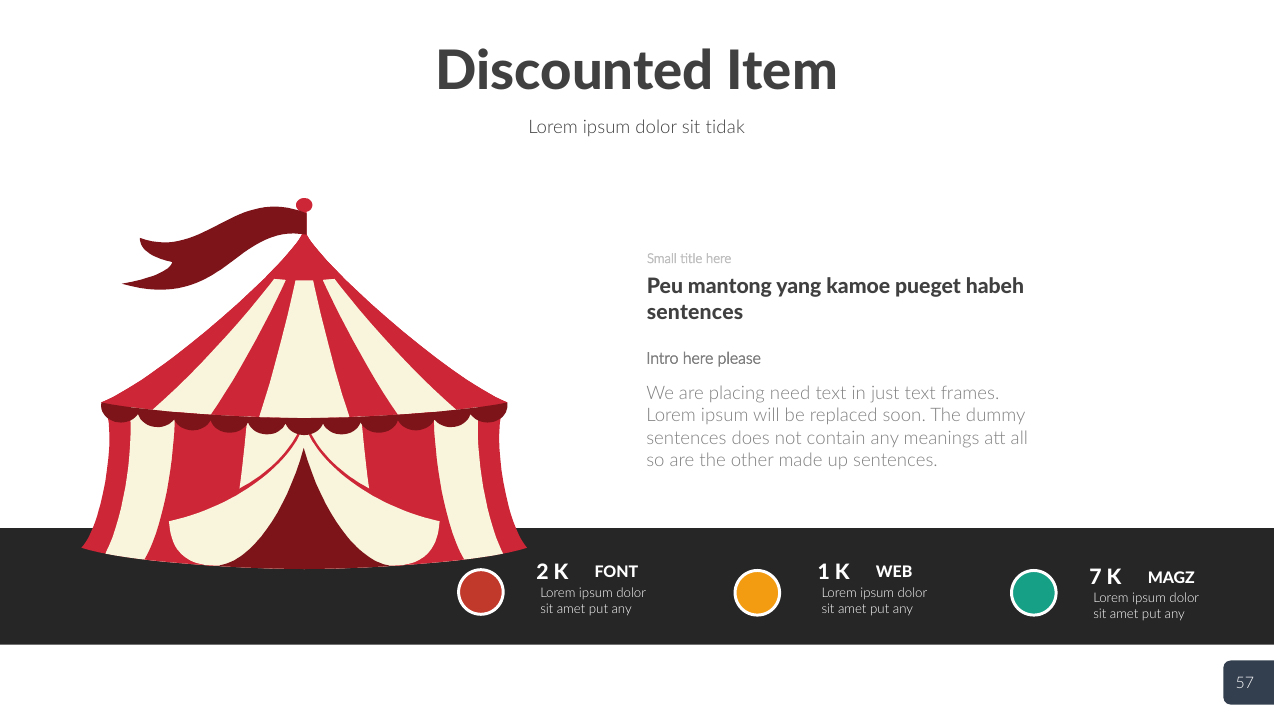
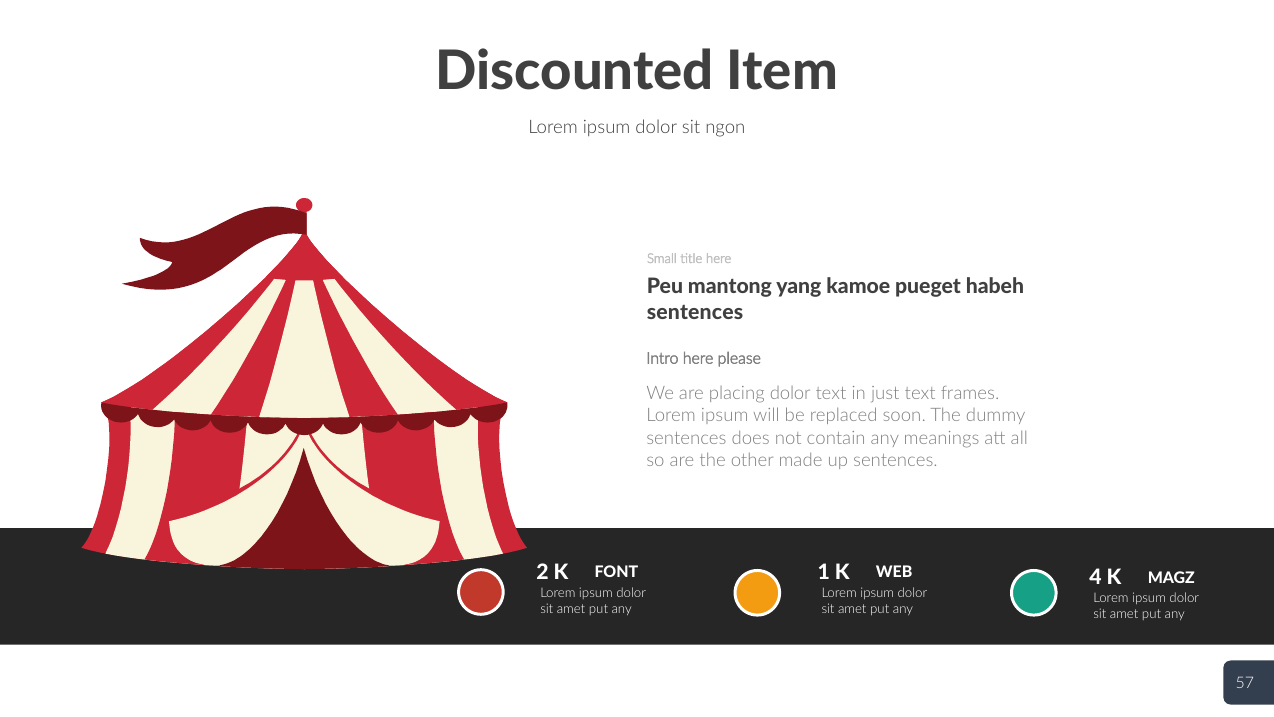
tidak: tidak -> ngon (725, 128)
placing need: need -> dolor (790, 393)
7: 7 -> 4 (1096, 578)
